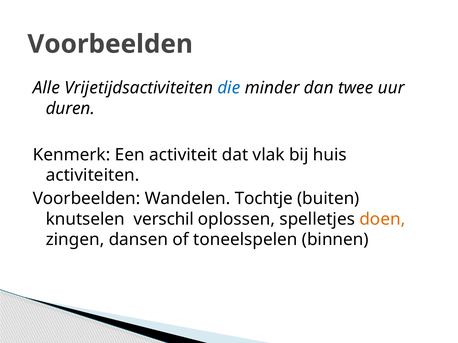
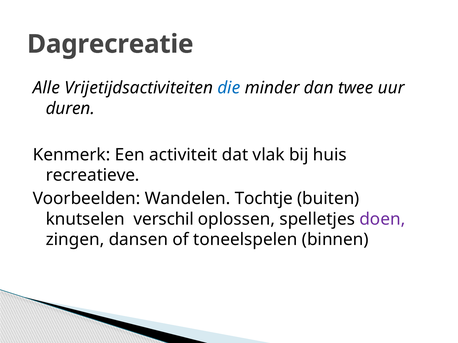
Voorbeelden: Voorbeelden -> Dagrecreatie (110, 44)
activiteiten: activiteiten -> recreatieve (93, 176)
doen colour: orange -> purple (382, 219)
